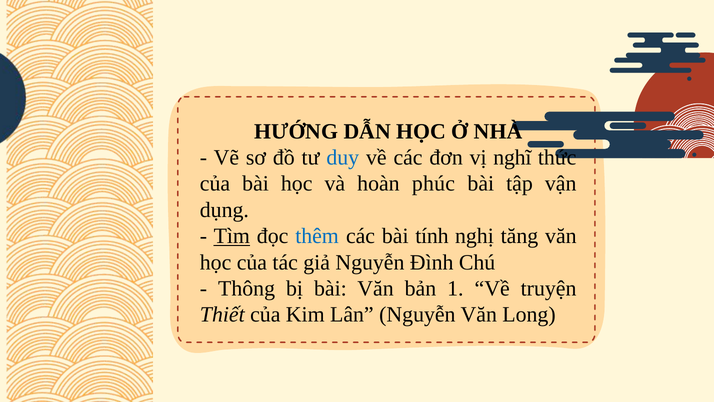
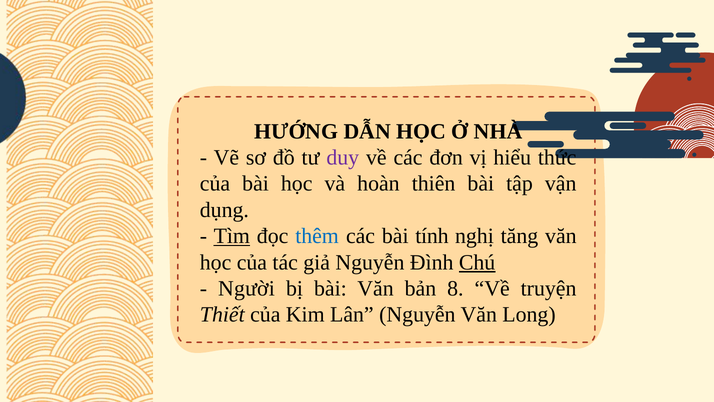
duy colour: blue -> purple (343, 157)
nghĩ: nghĩ -> hiểu (512, 157)
phúc: phúc -> thiên (434, 184)
Chú underline: none -> present (477, 262)
Thông: Thông -> Người (246, 288)
1: 1 -> 8 (455, 288)
